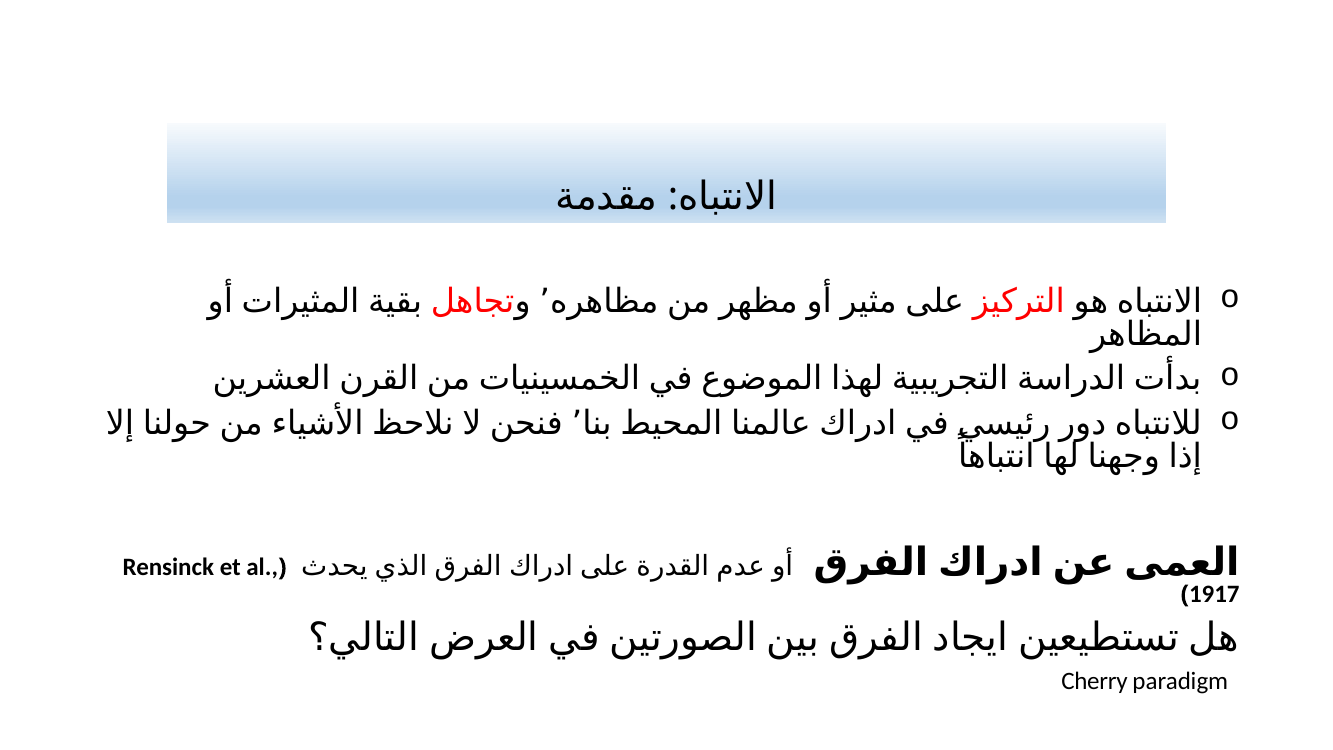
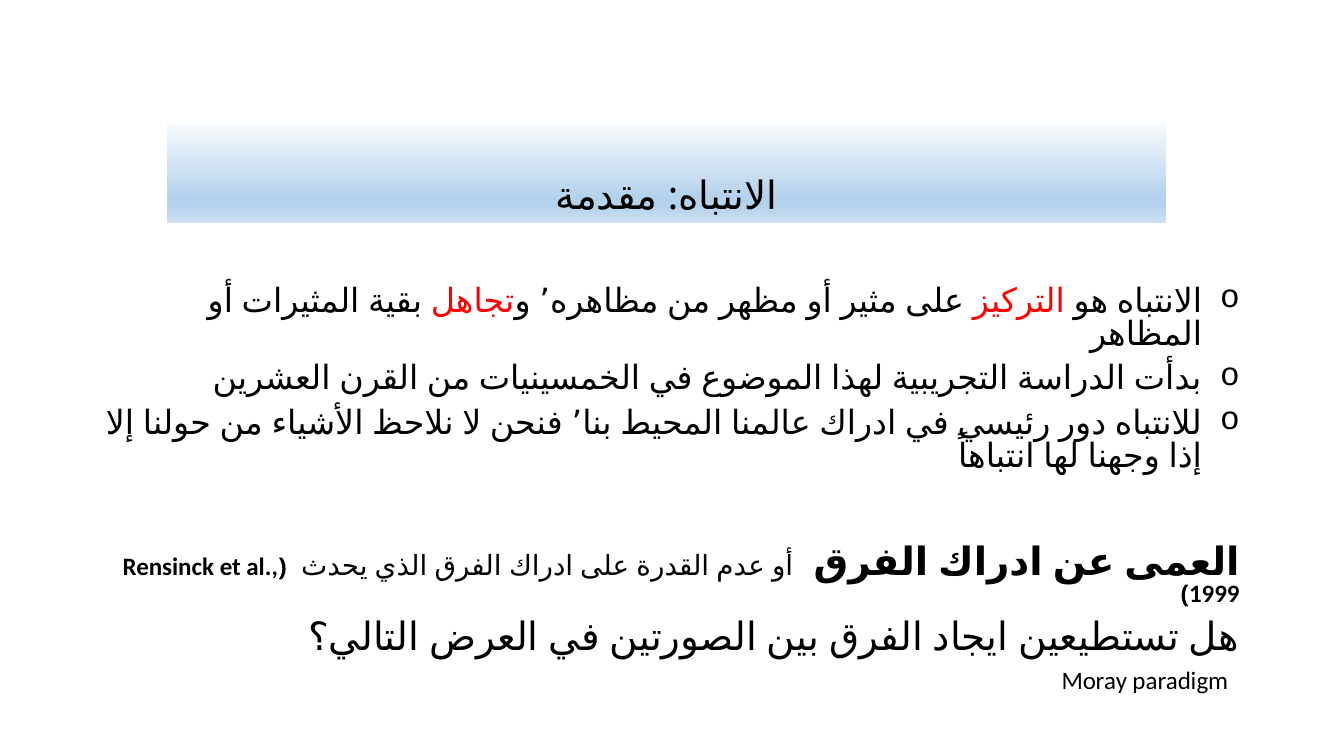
1917: 1917 -> 1999 (1214, 594)
Cherry: Cherry -> Moray (1094, 681)
